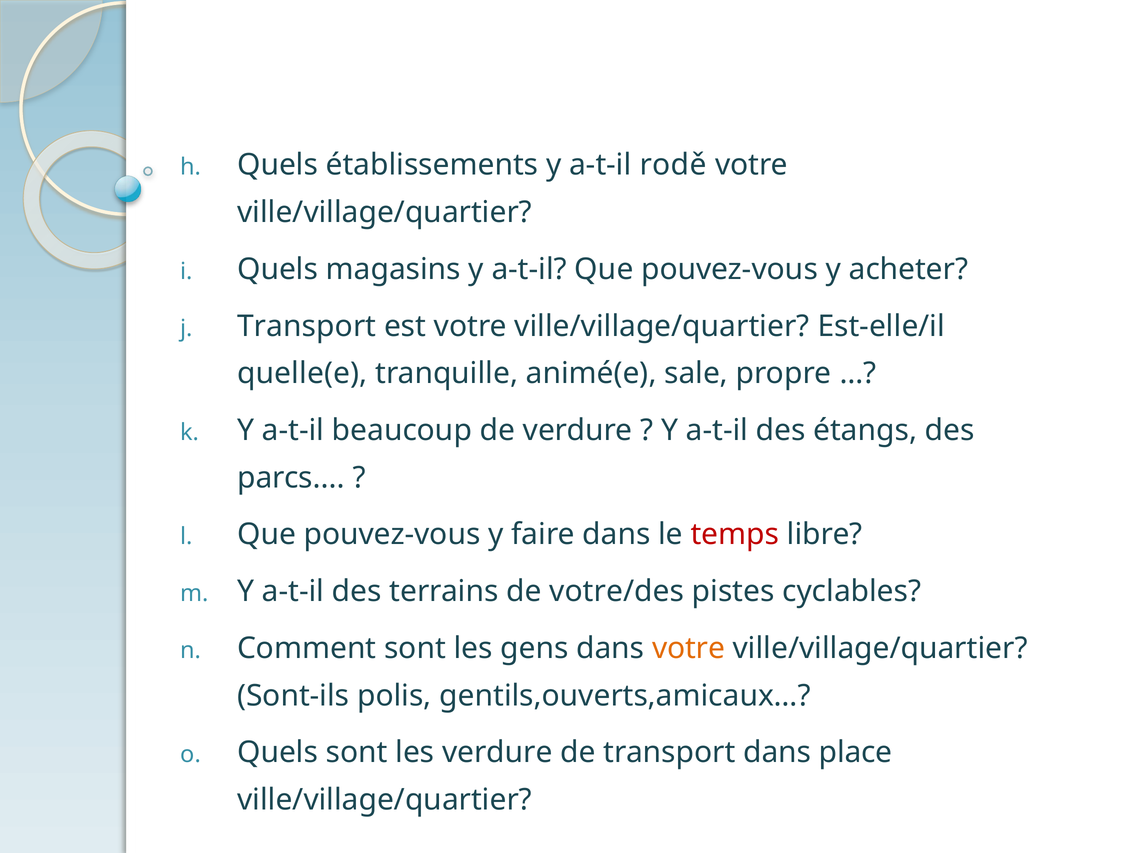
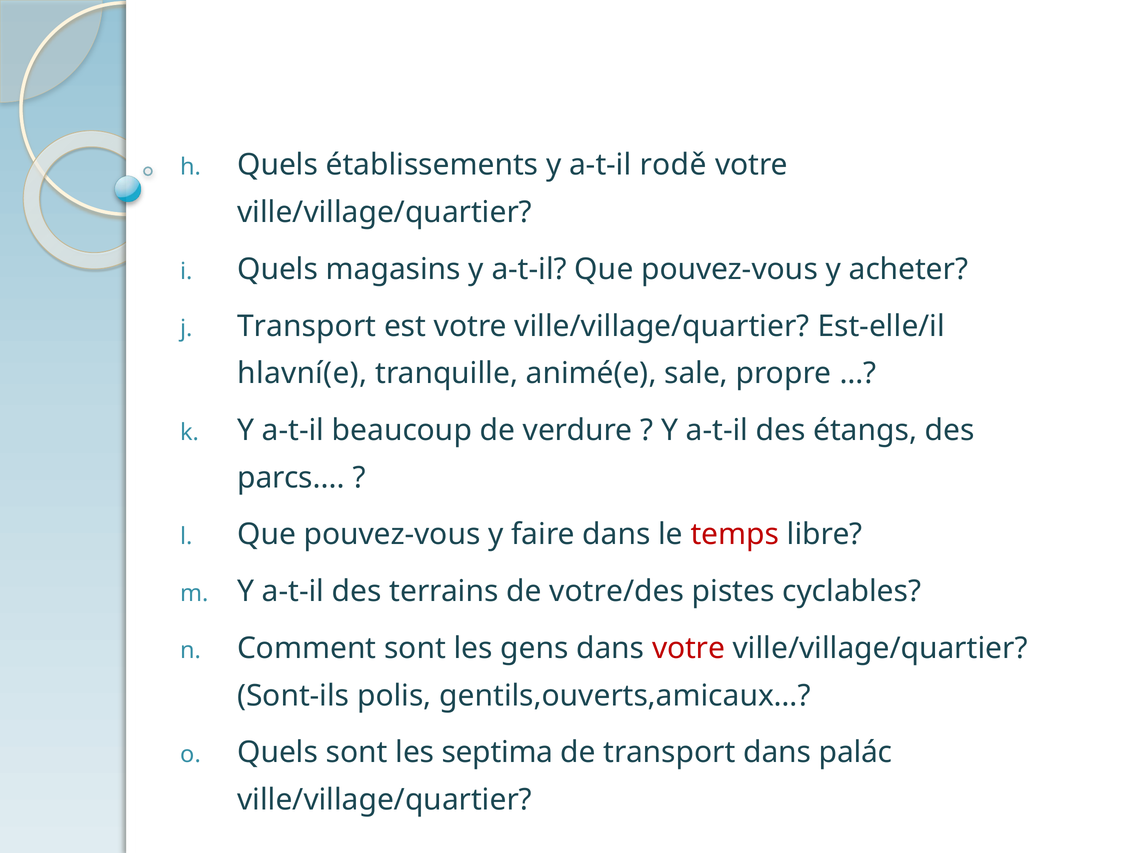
quelle(e: quelle(e -> hlavní(e (302, 374)
votre colour: orange -> red (689, 649)
les verdure: verdure -> septima (497, 753)
place: place -> palác (855, 753)
